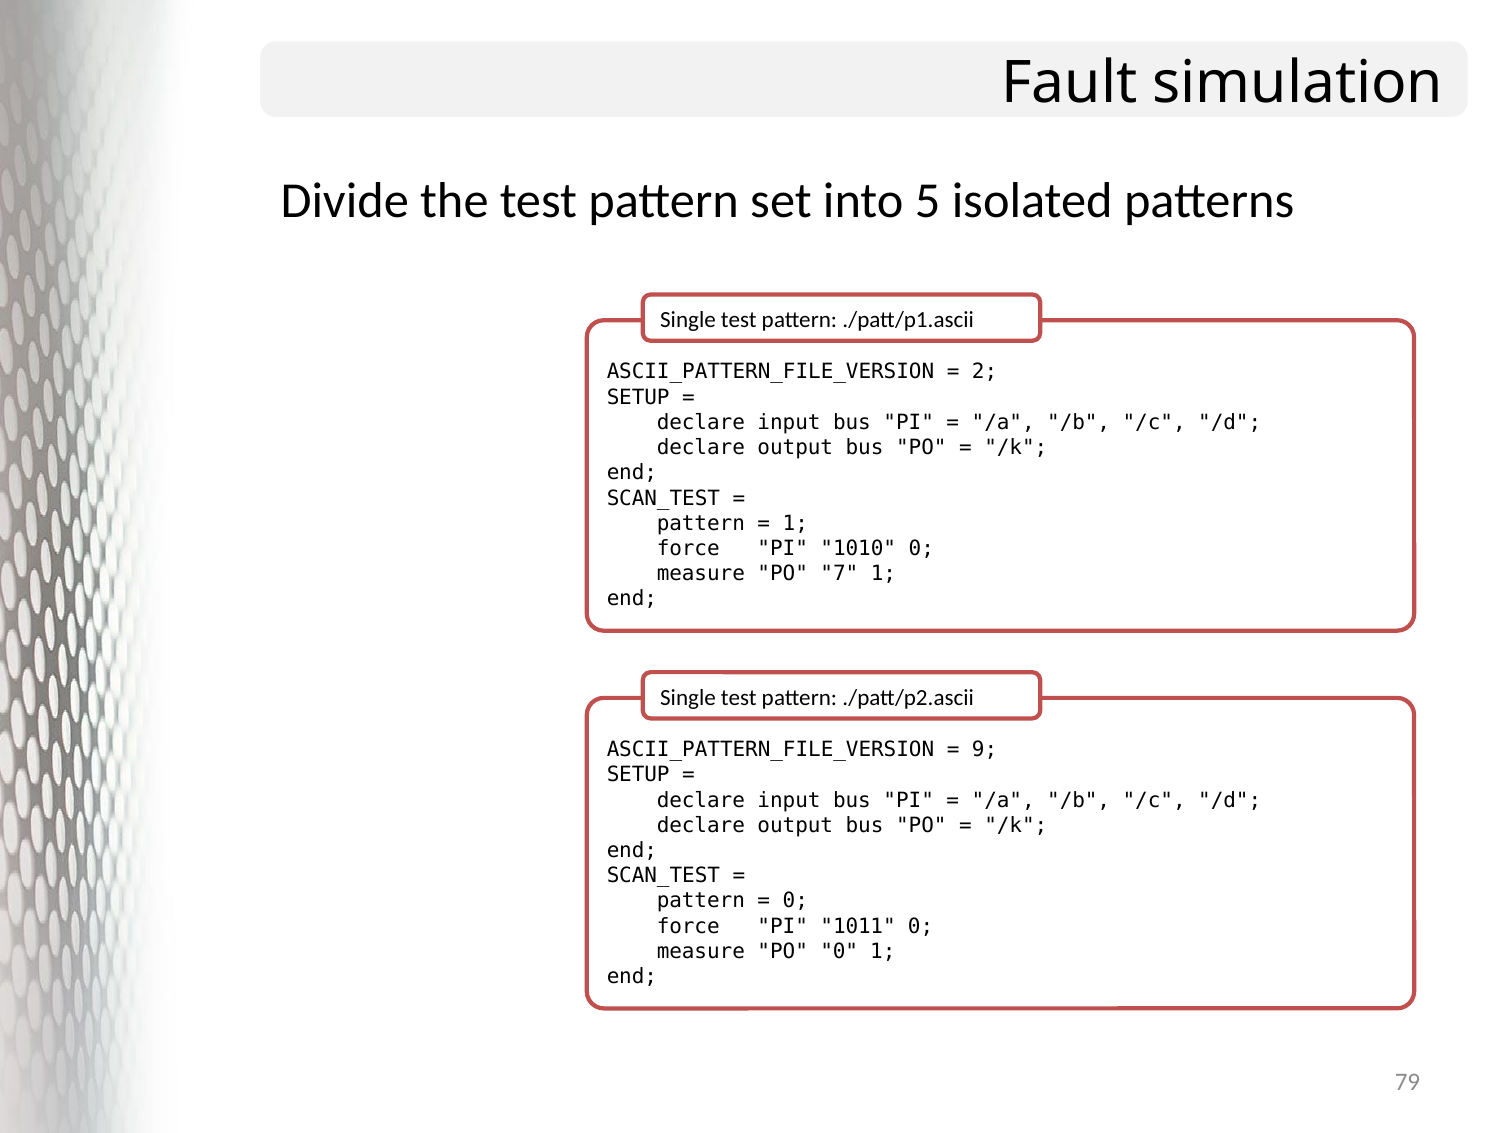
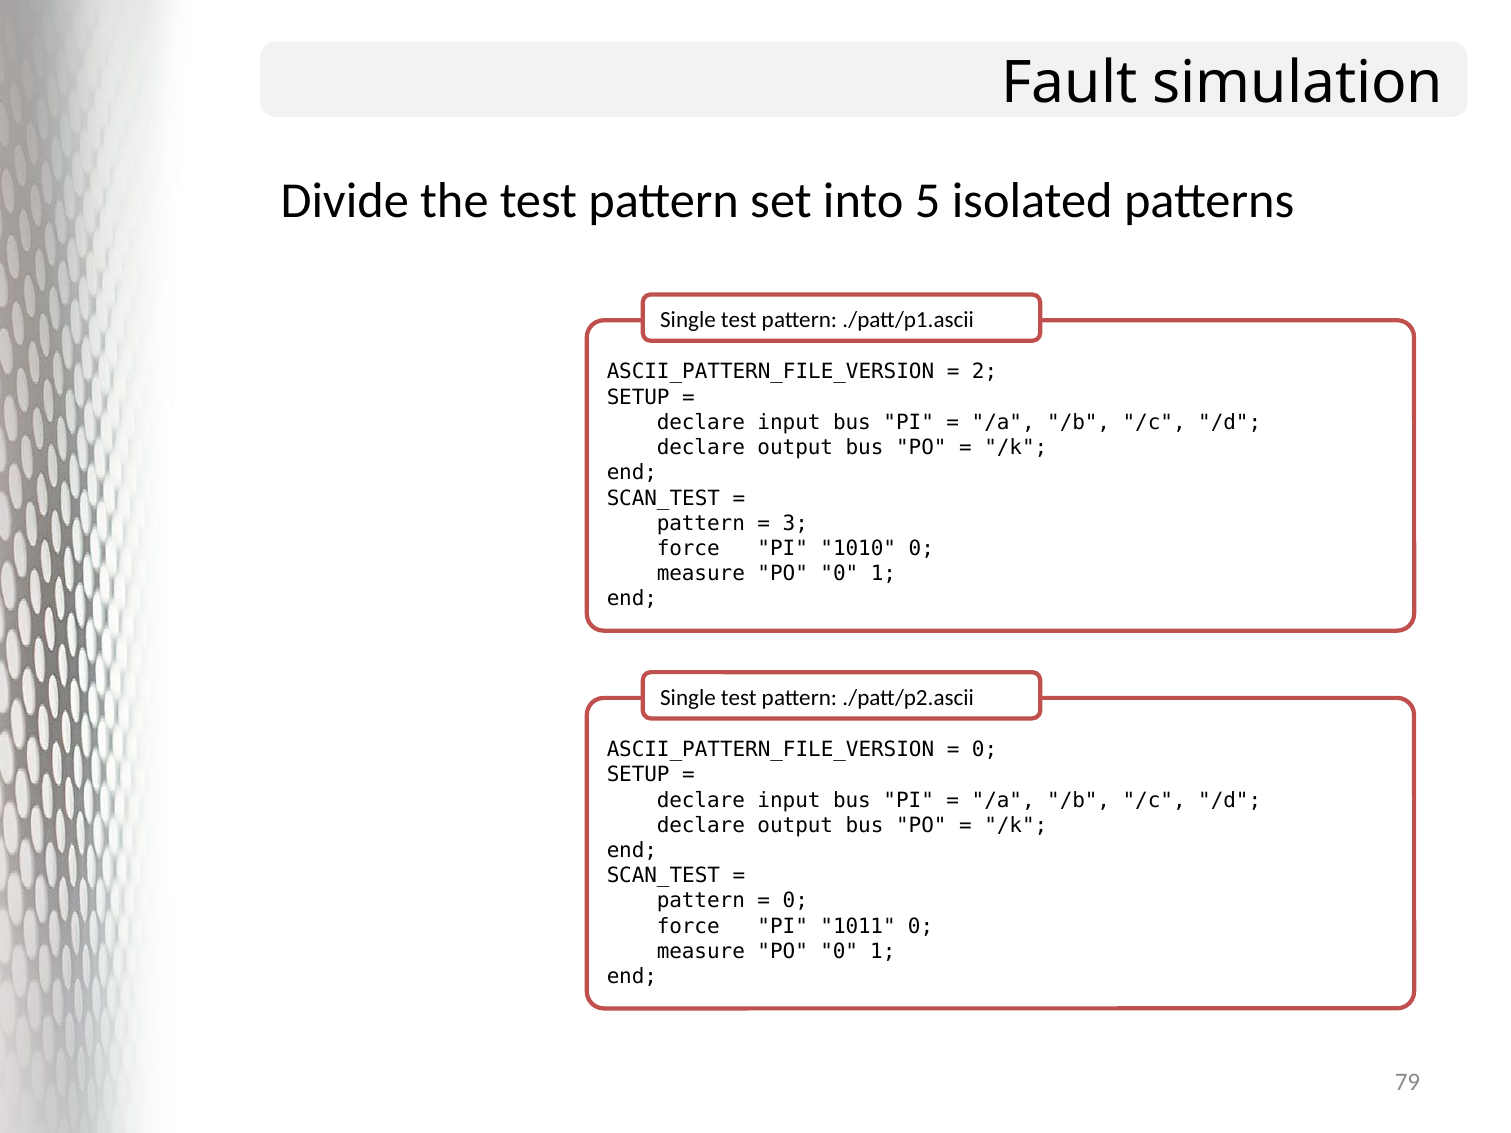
1: 1 -> 3 (795, 523)
7: 7 -> 0 (839, 574)
9: 9 -> 0 (985, 750)
